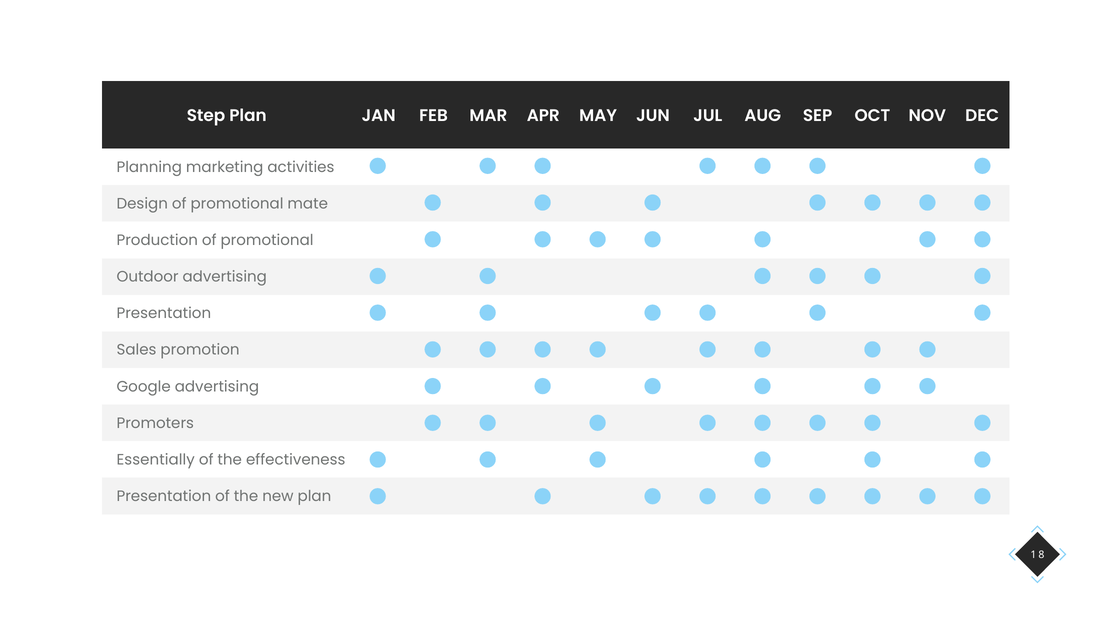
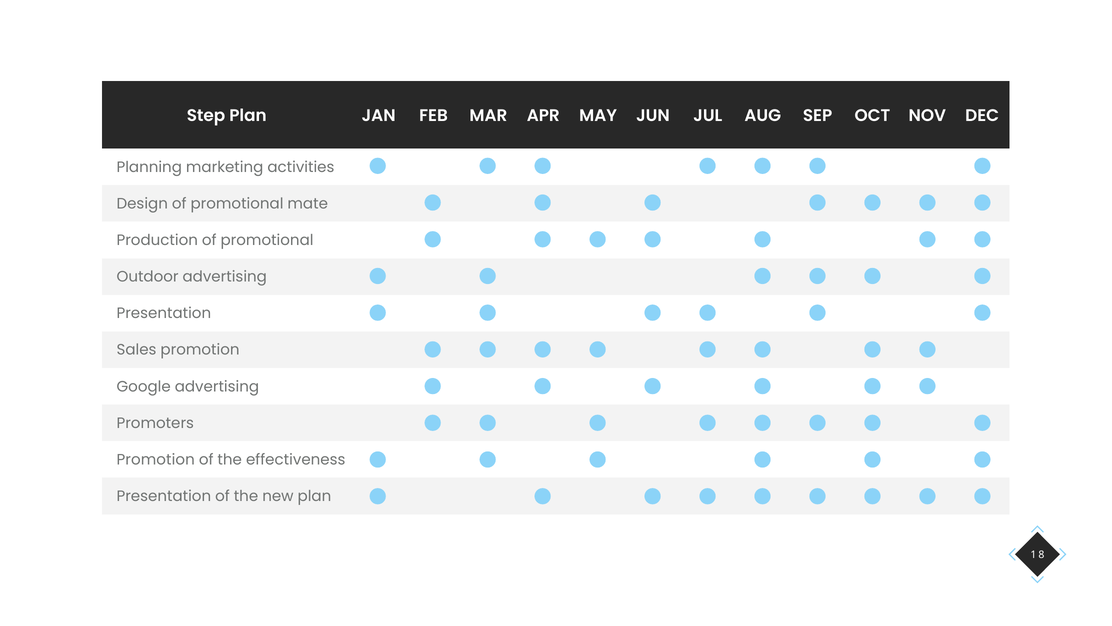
Essentially: Essentially -> Promotion (156, 459)
